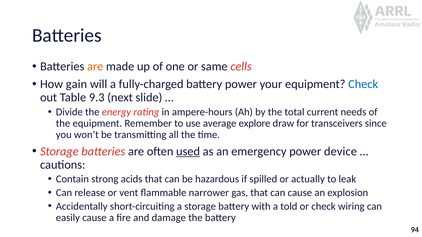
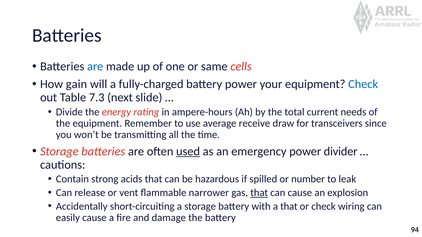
are colour: orange -> blue (95, 67)
9.3: 9.3 -> 7.3 (97, 98)
explore: explore -> receive (254, 124)
device: device -> divider (341, 152)
actually: actually -> number (308, 179)
that underline: none -> present (259, 193)
a told: told -> that (289, 207)
